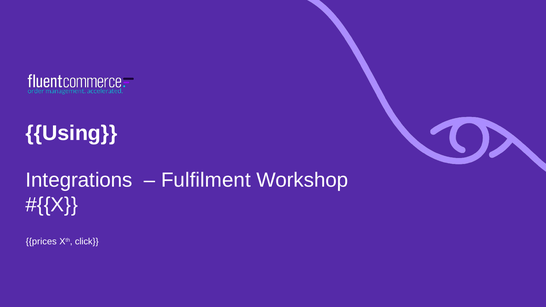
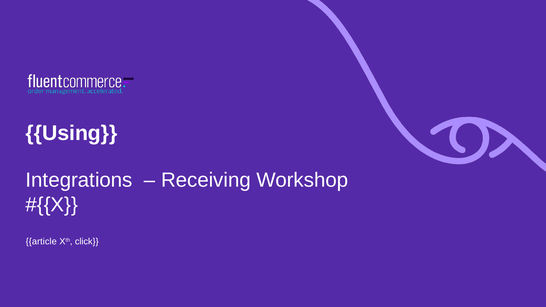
Fulfilment: Fulfilment -> Receiving (206, 180)
prices: prices -> article (41, 242)
